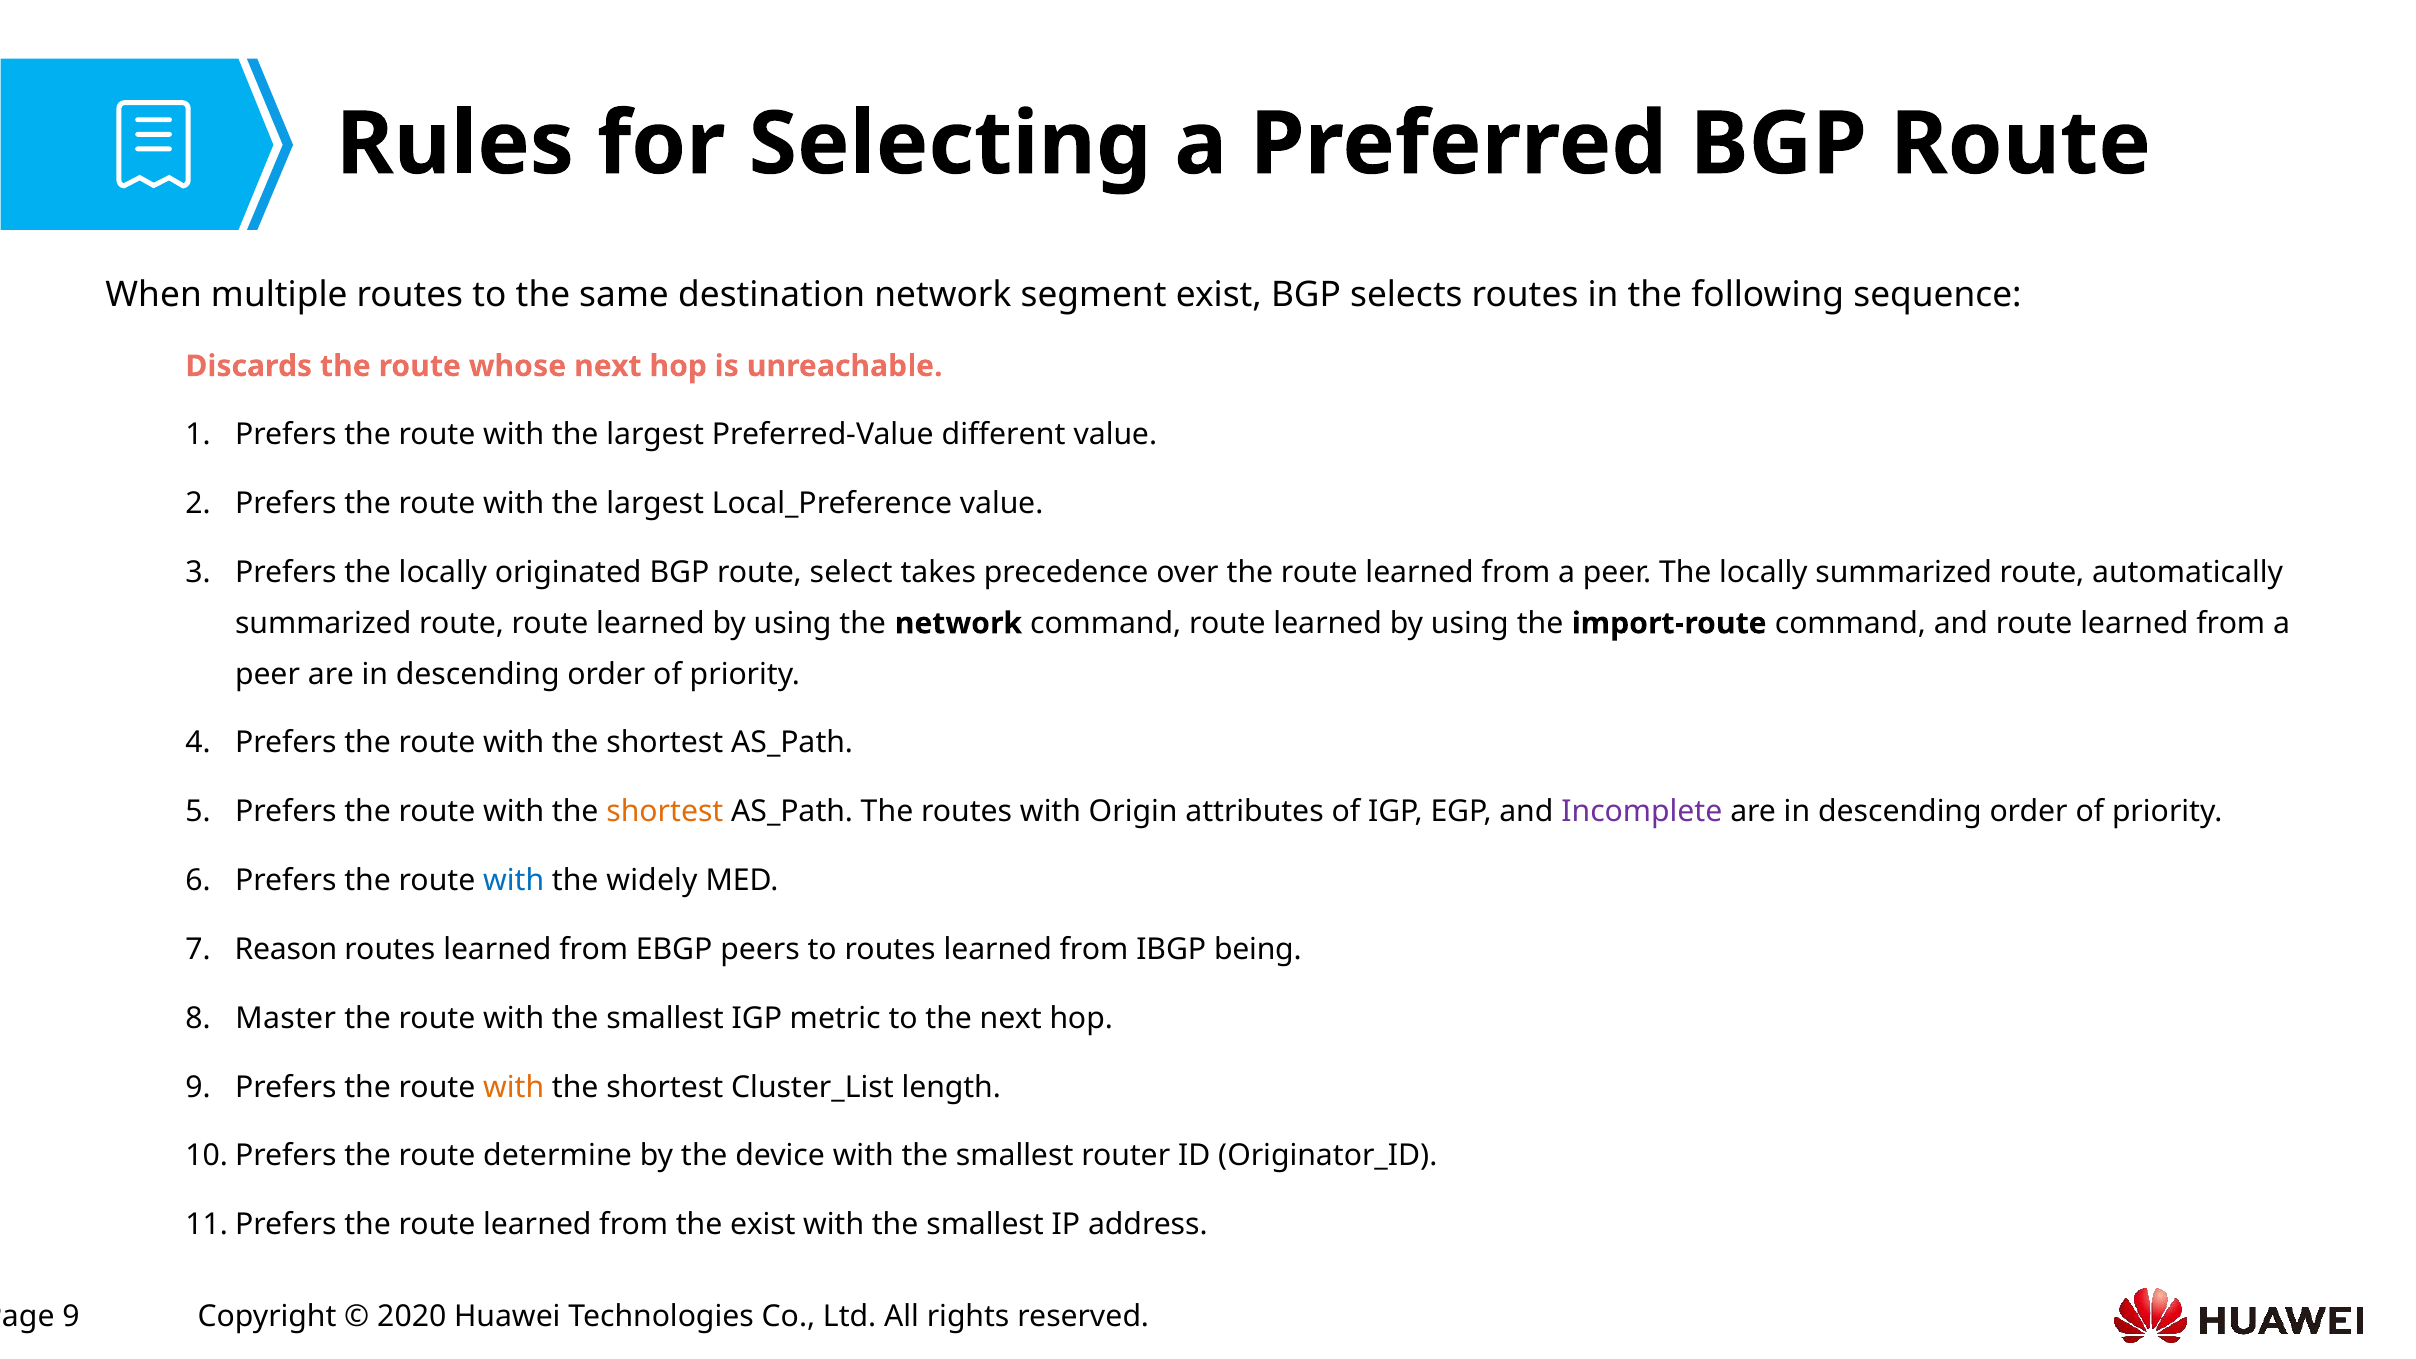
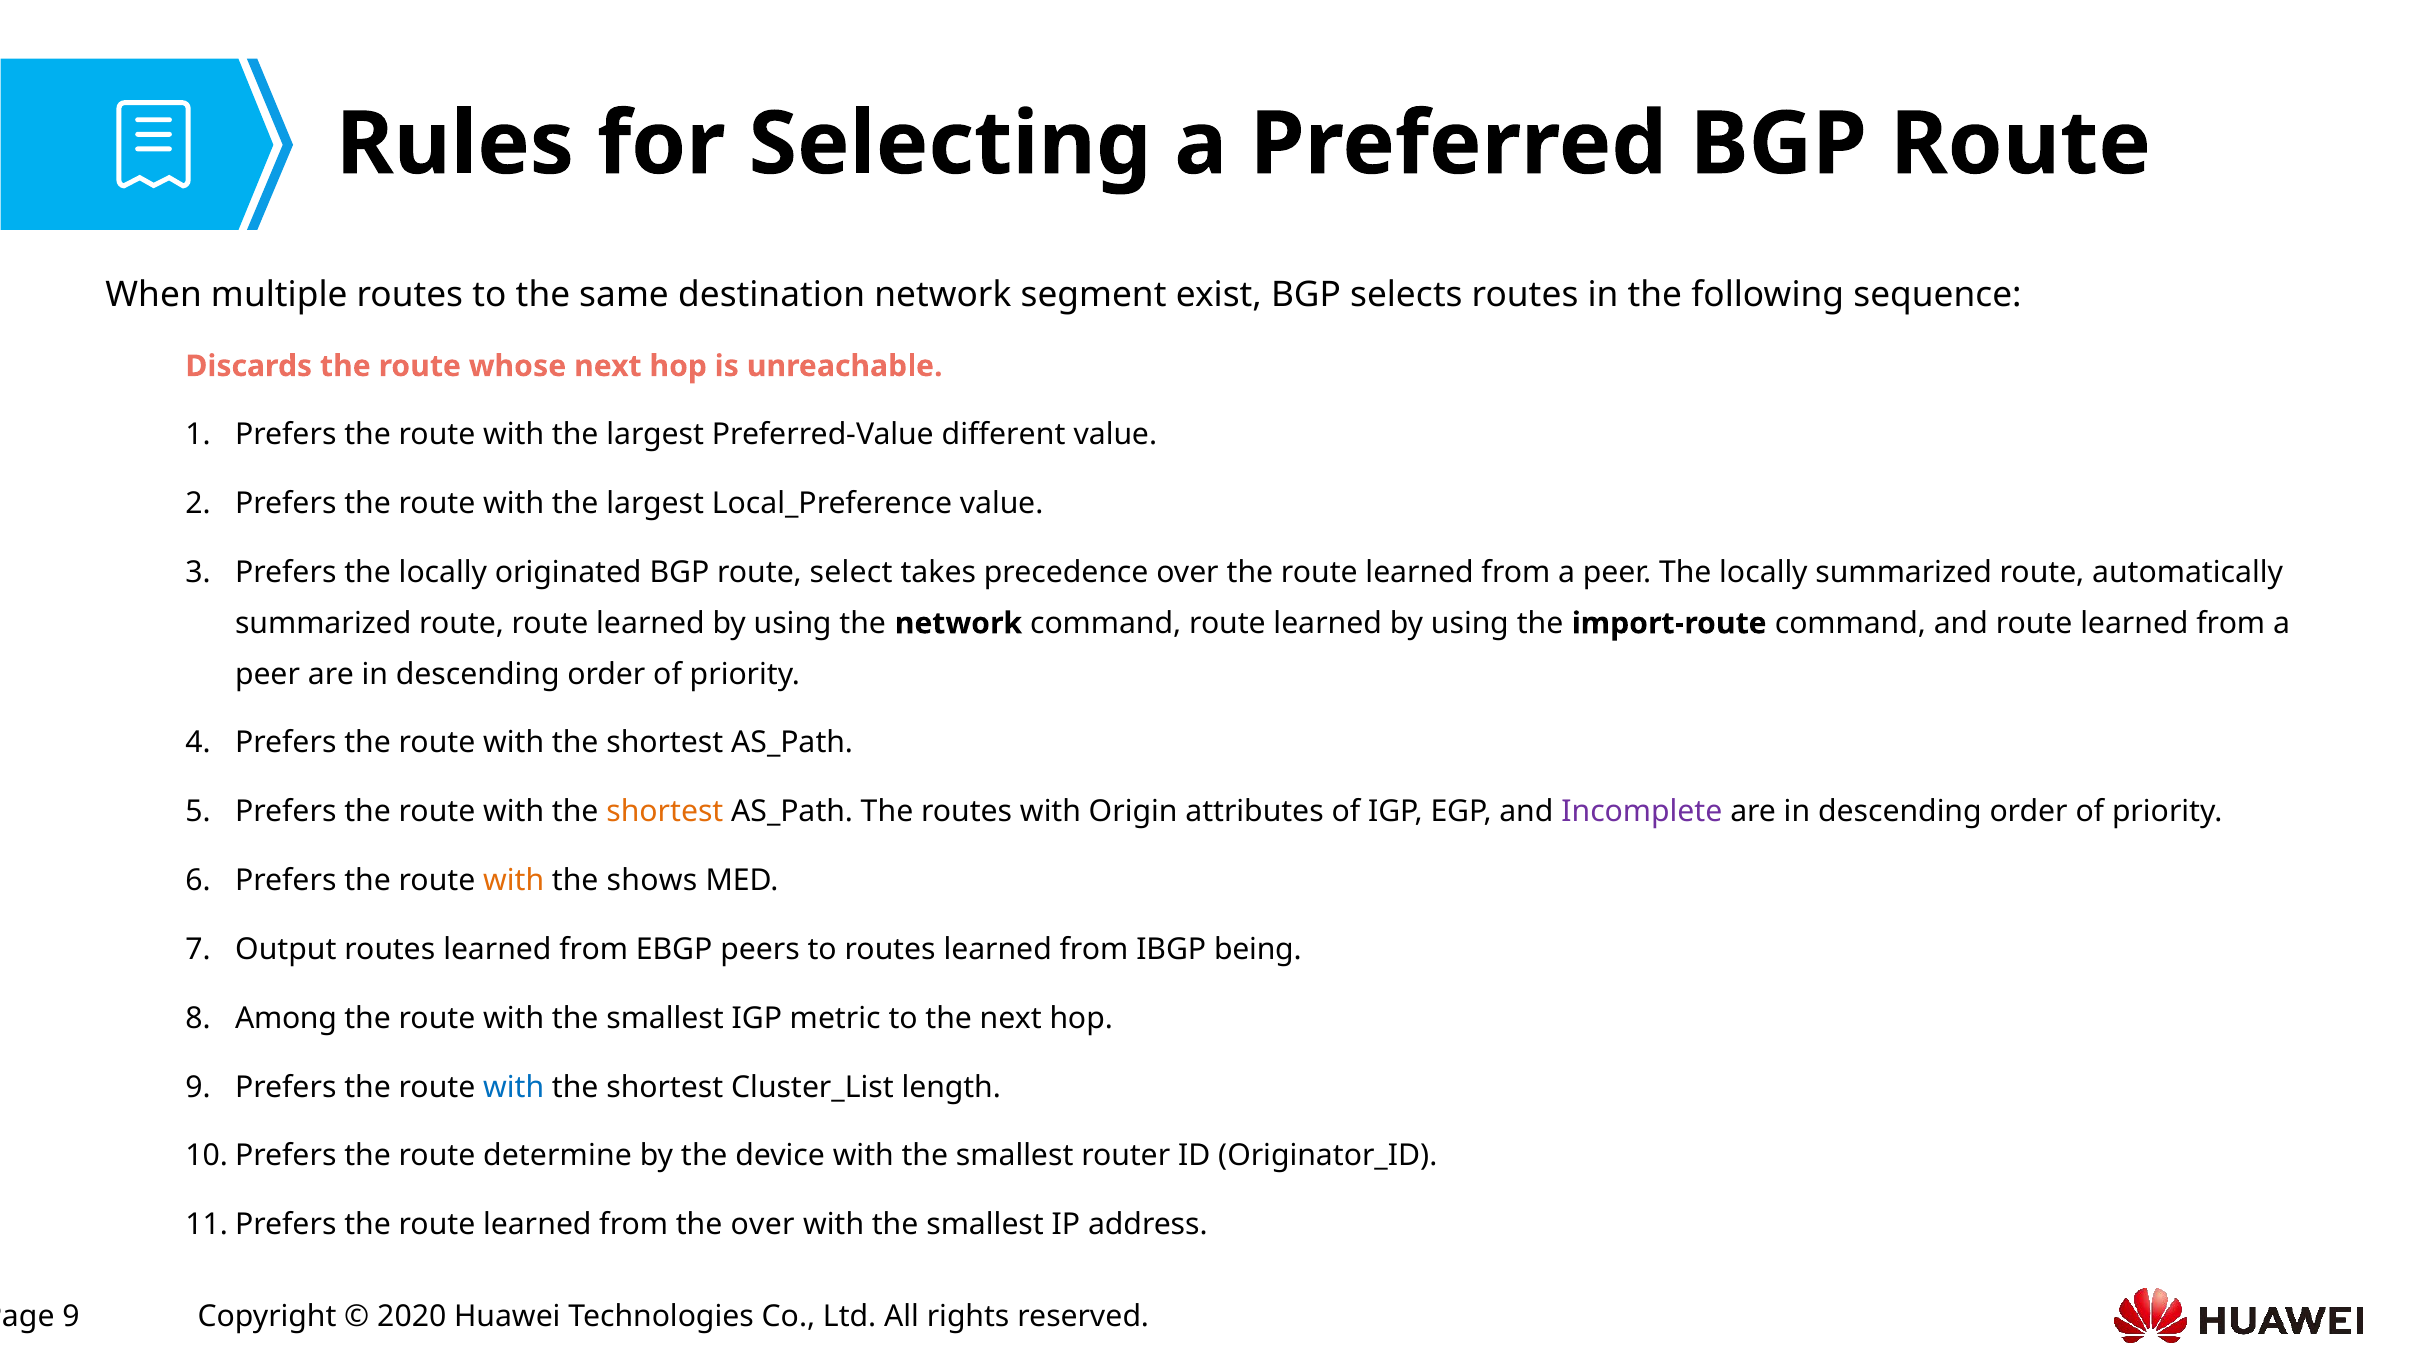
with colour: blue -> orange (514, 881)
widely: widely -> shows (652, 881)
Reason: Reason -> Output (286, 949)
Master: Master -> Among (286, 1018)
with colour: orange -> blue (514, 1087)
the exist: exist -> over (763, 1225)
